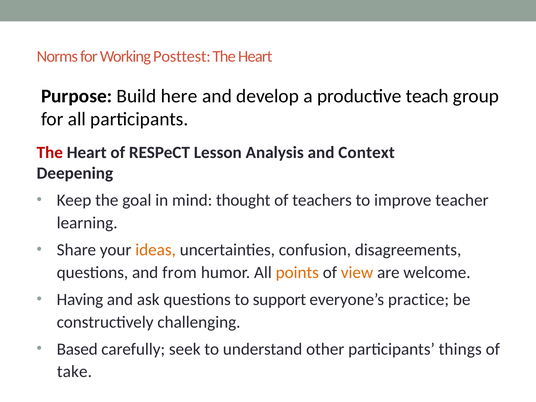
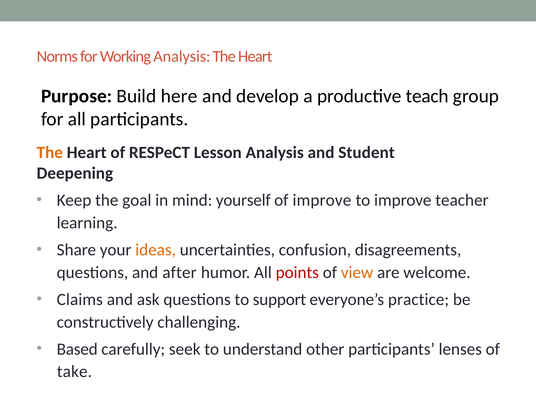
Working Posttest: Posttest -> Analysis (182, 57)
The colour: red -> orange (50, 153)
Context: Context -> Student (367, 153)
thought: thought -> yourself (243, 200)
of teachers: teachers -> improve (322, 200)
from: from -> after (180, 272)
points colour: orange -> red (297, 272)
Having: Having -> Claims (80, 299)
things: things -> lenses (460, 349)
